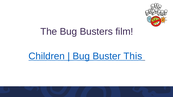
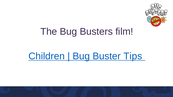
This: This -> Tips (133, 56)
